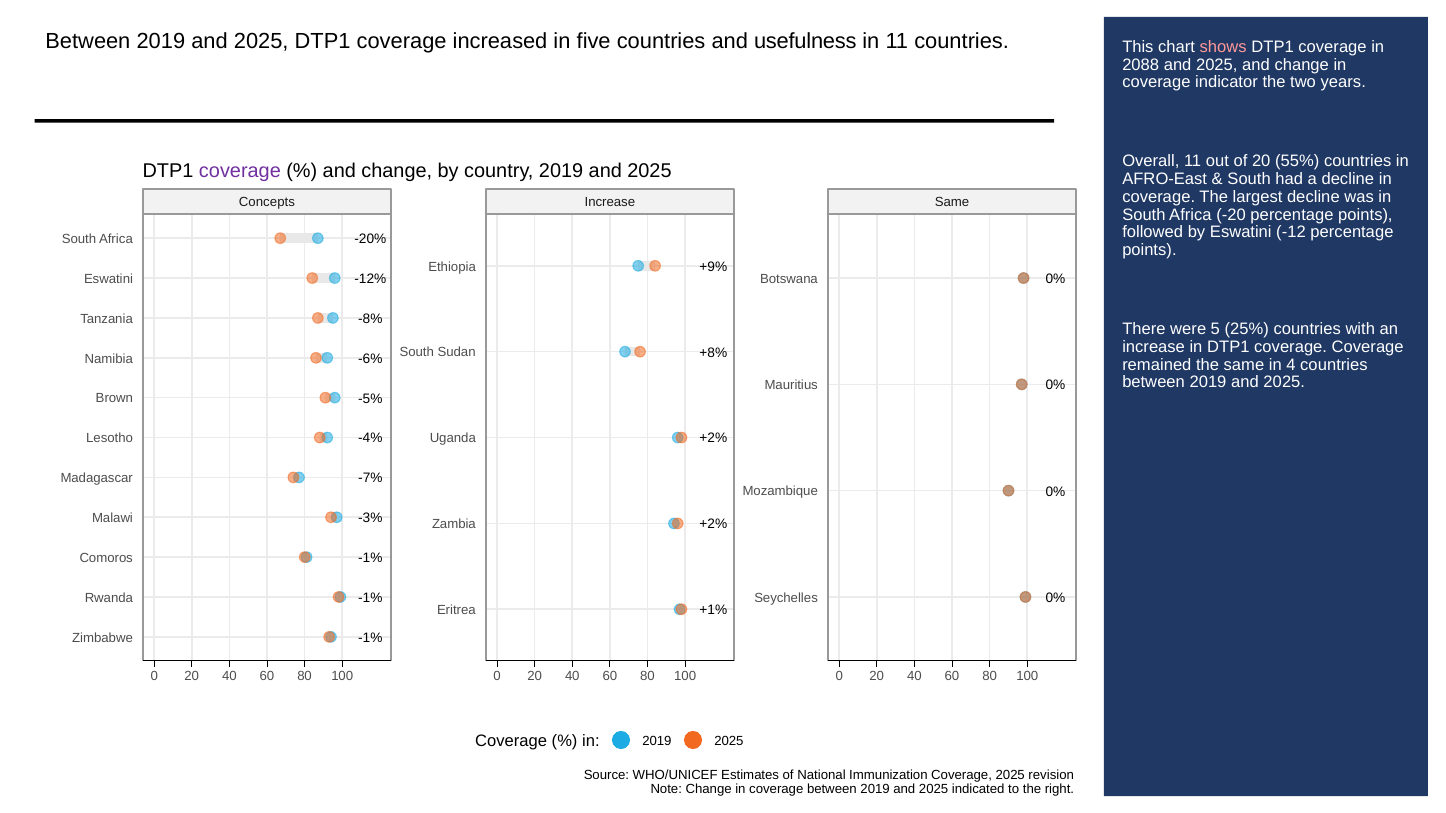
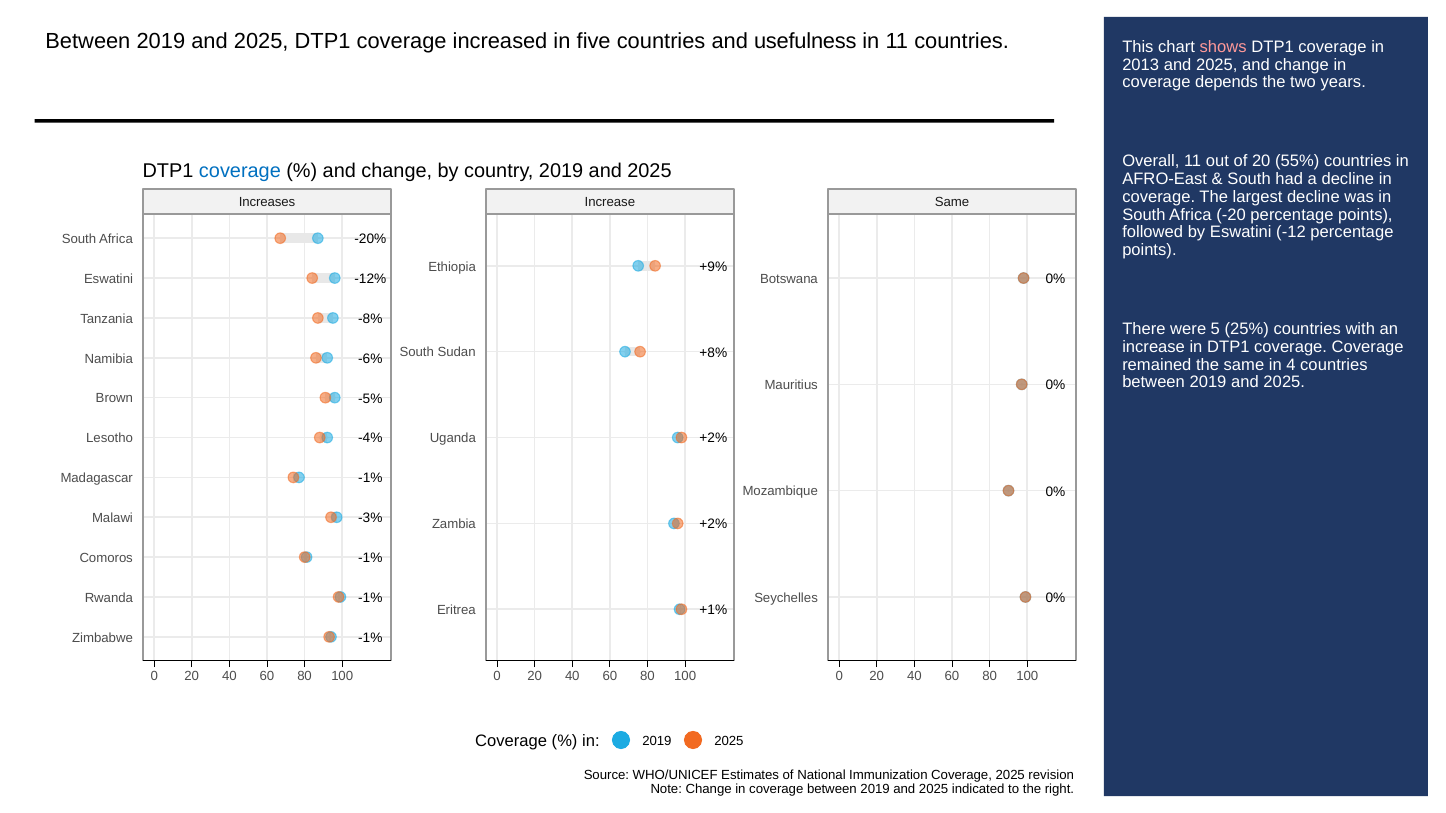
2088: 2088 -> 2013 (1141, 65)
indicator: indicator -> depends (1227, 83)
coverage colour: purple -> blue (240, 171)
Concepts: Concepts -> Increases (267, 203)
-7%: -7% -> -1% (370, 479)
